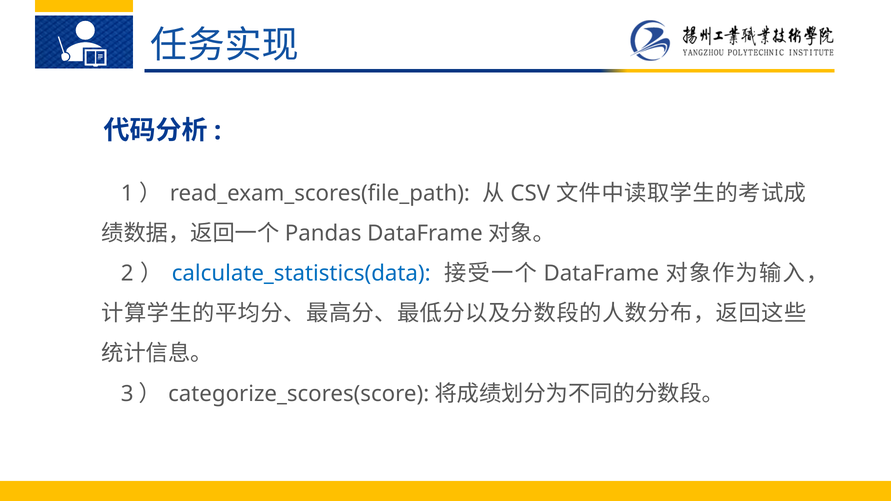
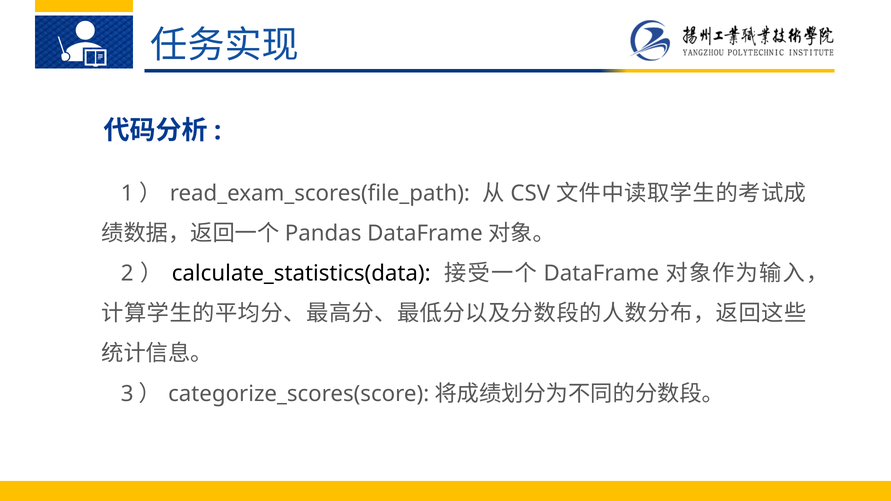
calculate_statistics(data colour: blue -> black (301, 274)
